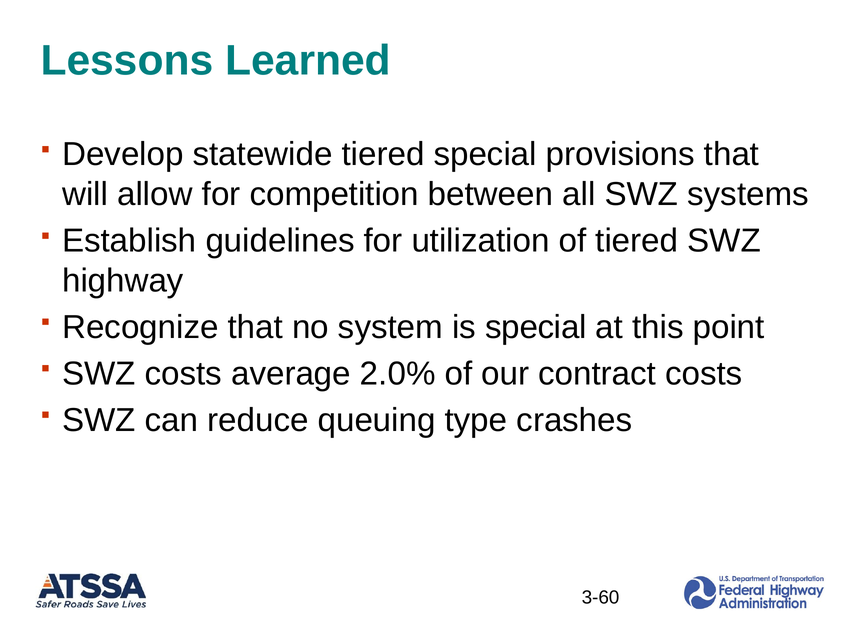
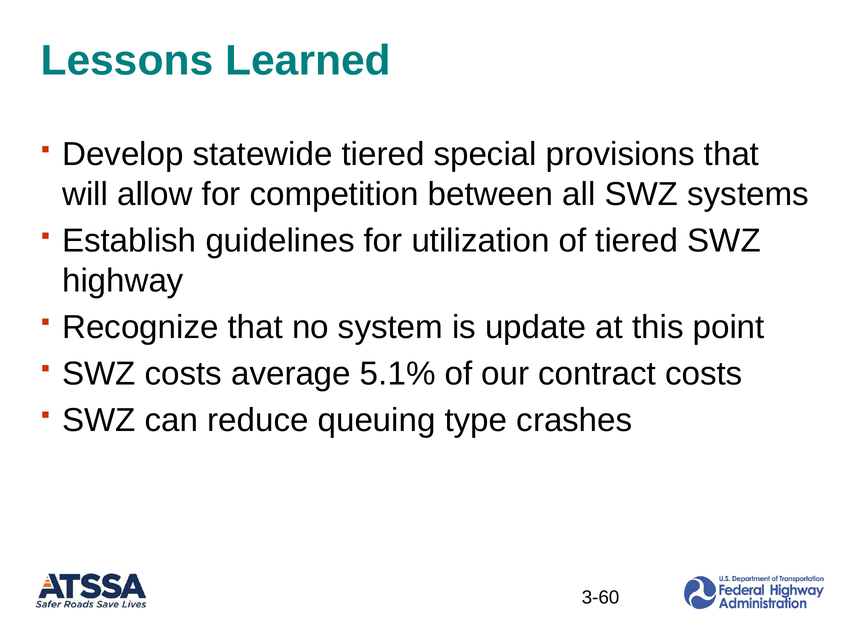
is special: special -> update (536, 327)
2.0%: 2.0% -> 5.1% (398, 374)
